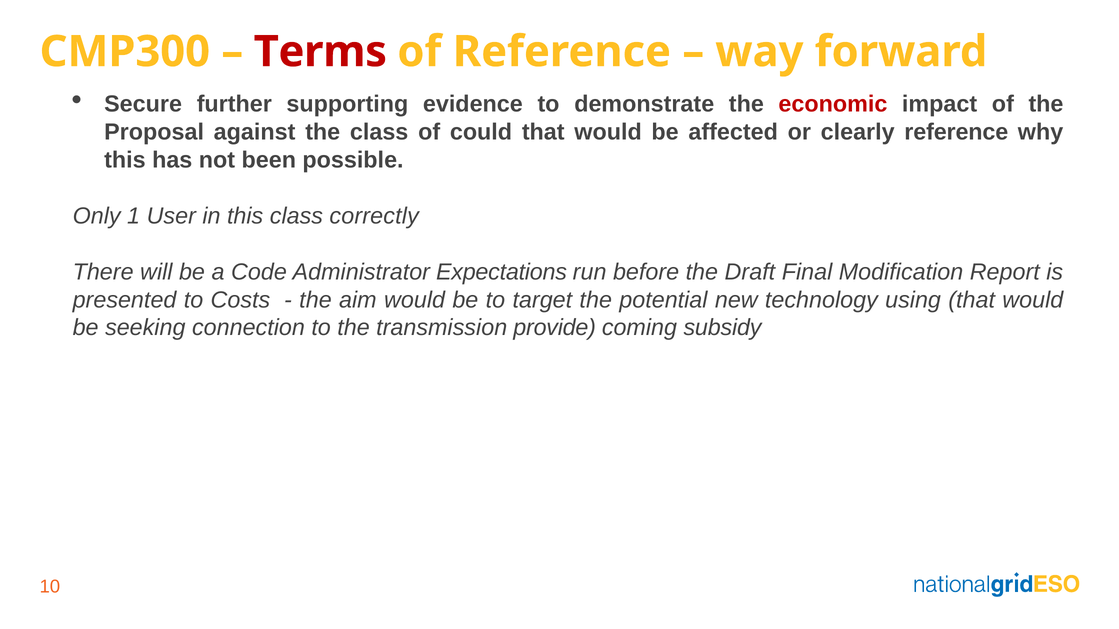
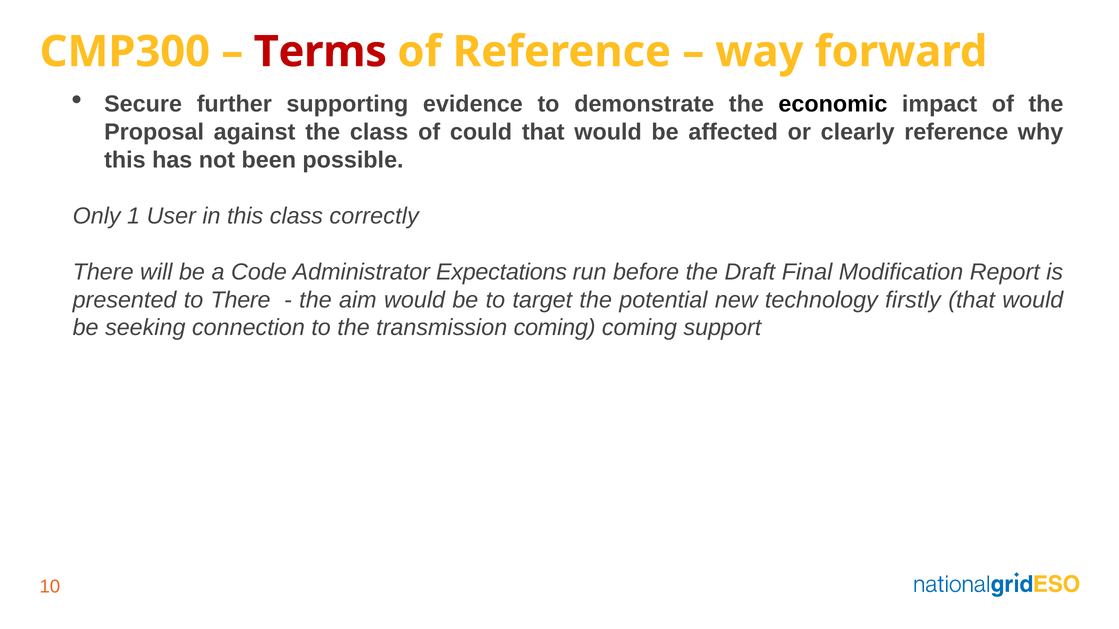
economic colour: red -> black (833, 104)
to Costs: Costs -> There (241, 300)
using: using -> firstly (913, 300)
transmission provide: provide -> coming (555, 328)
subsidy: subsidy -> support (722, 328)
